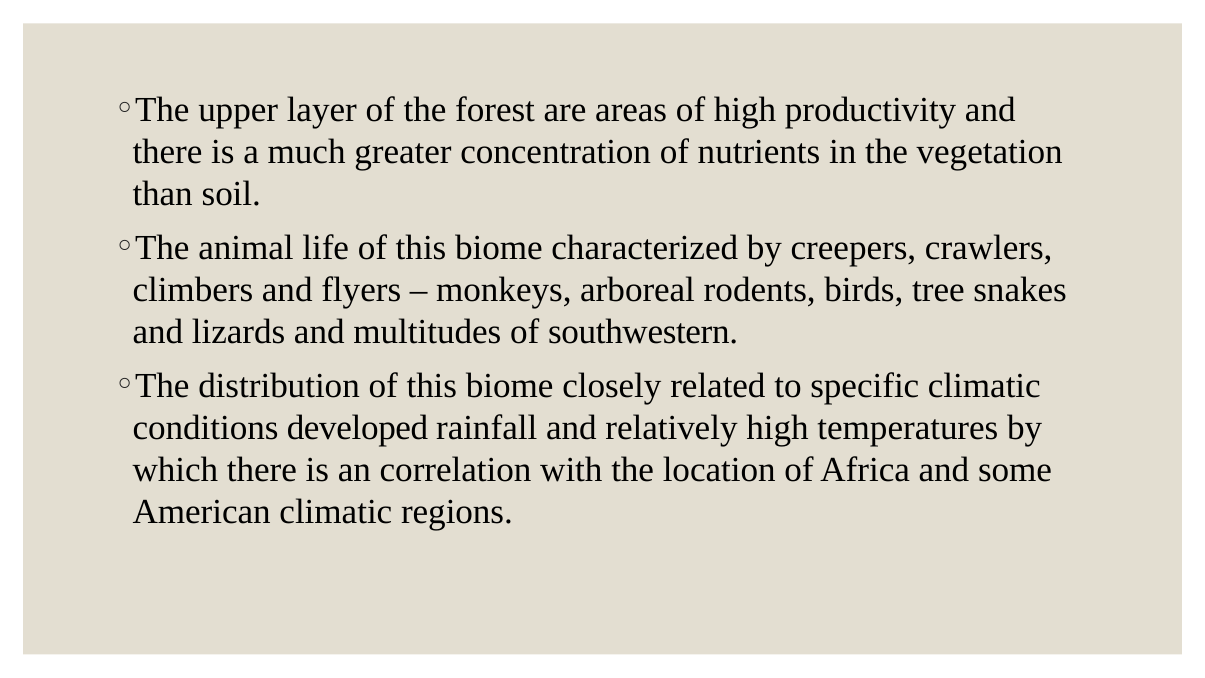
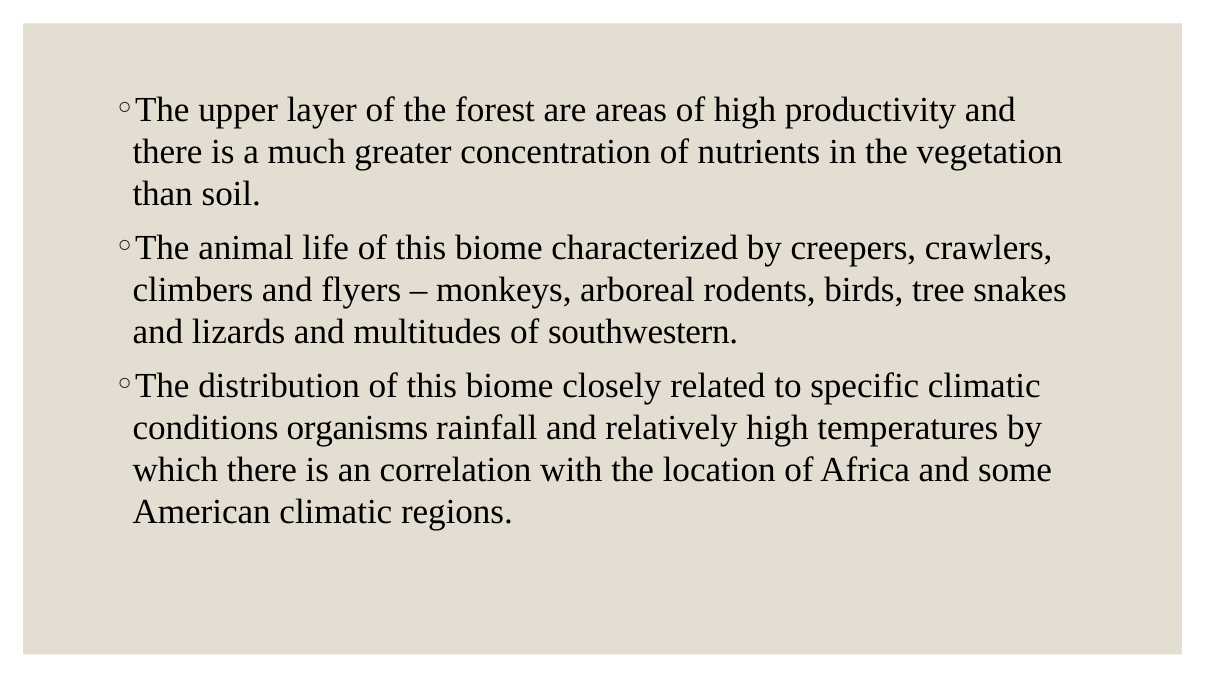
developed: developed -> organisms (358, 428)
